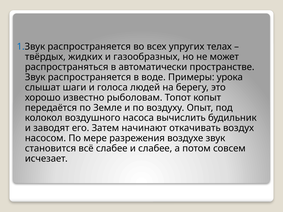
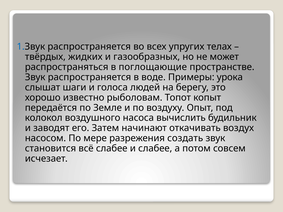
автоматически: автоматически -> поглощающие (153, 67)
воздухе: воздухе -> создать (185, 138)
